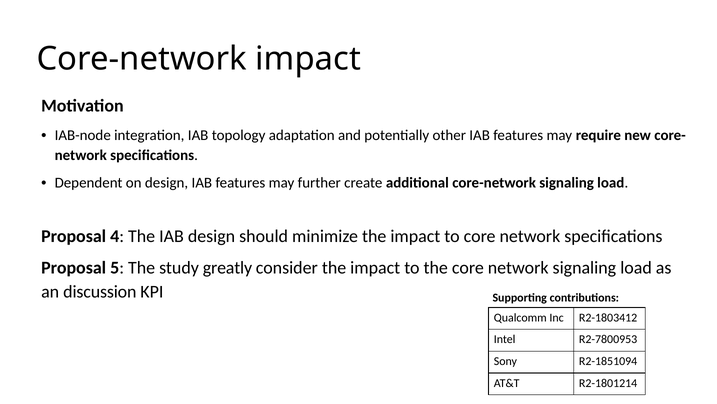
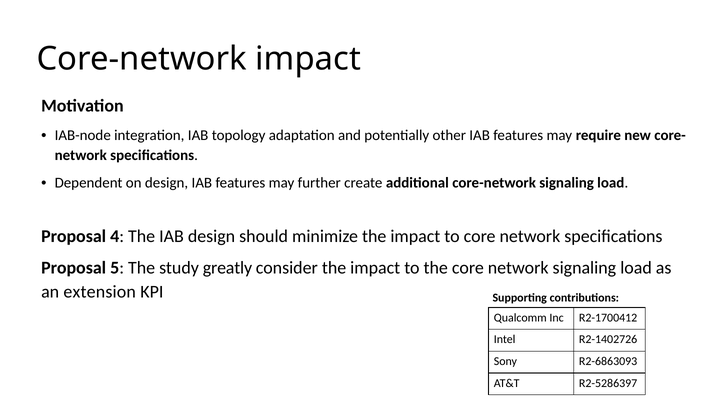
discussion: discussion -> extension (100, 291)
R2-1803412: R2-1803412 -> R2-1700412 (608, 317)
R2-7800953: R2-7800953 -> R2-1402726 (608, 339)
R2-1851094: R2-1851094 -> R2-6863093 (608, 361)
R2-1801214: R2-1801214 -> R2-5286397 (608, 383)
